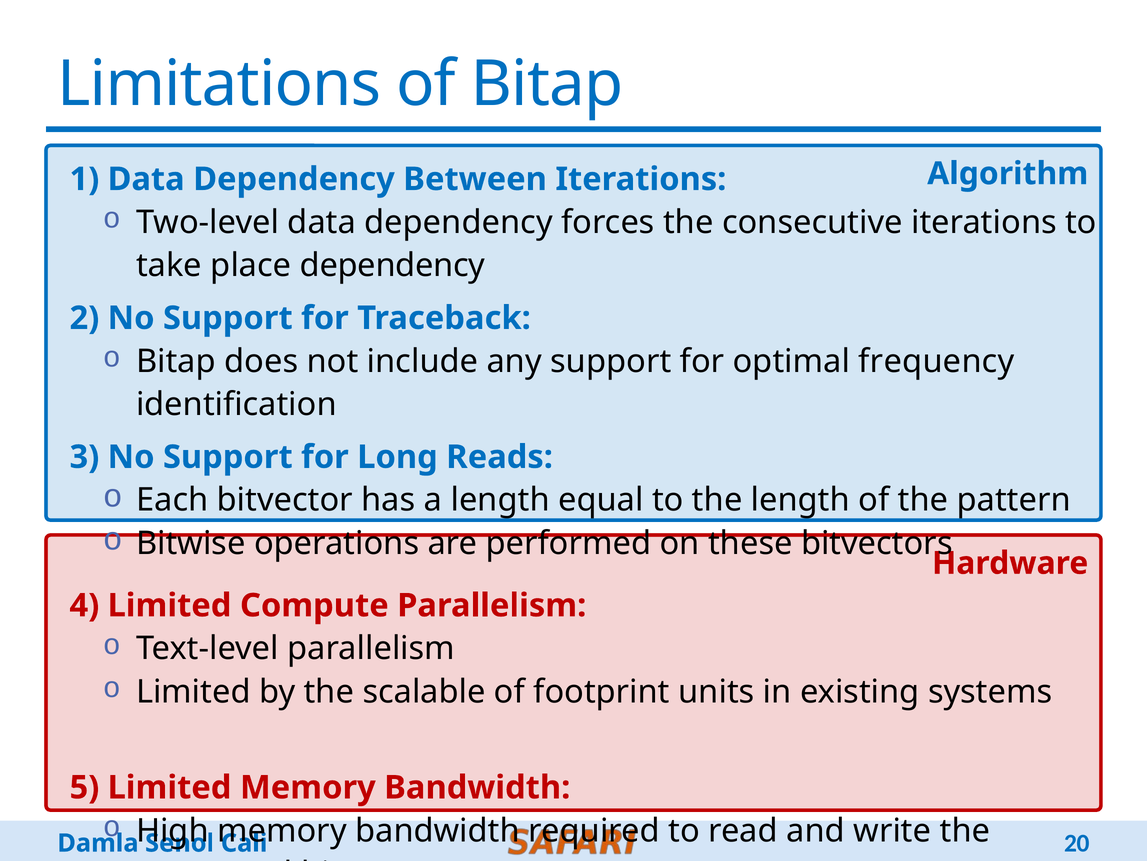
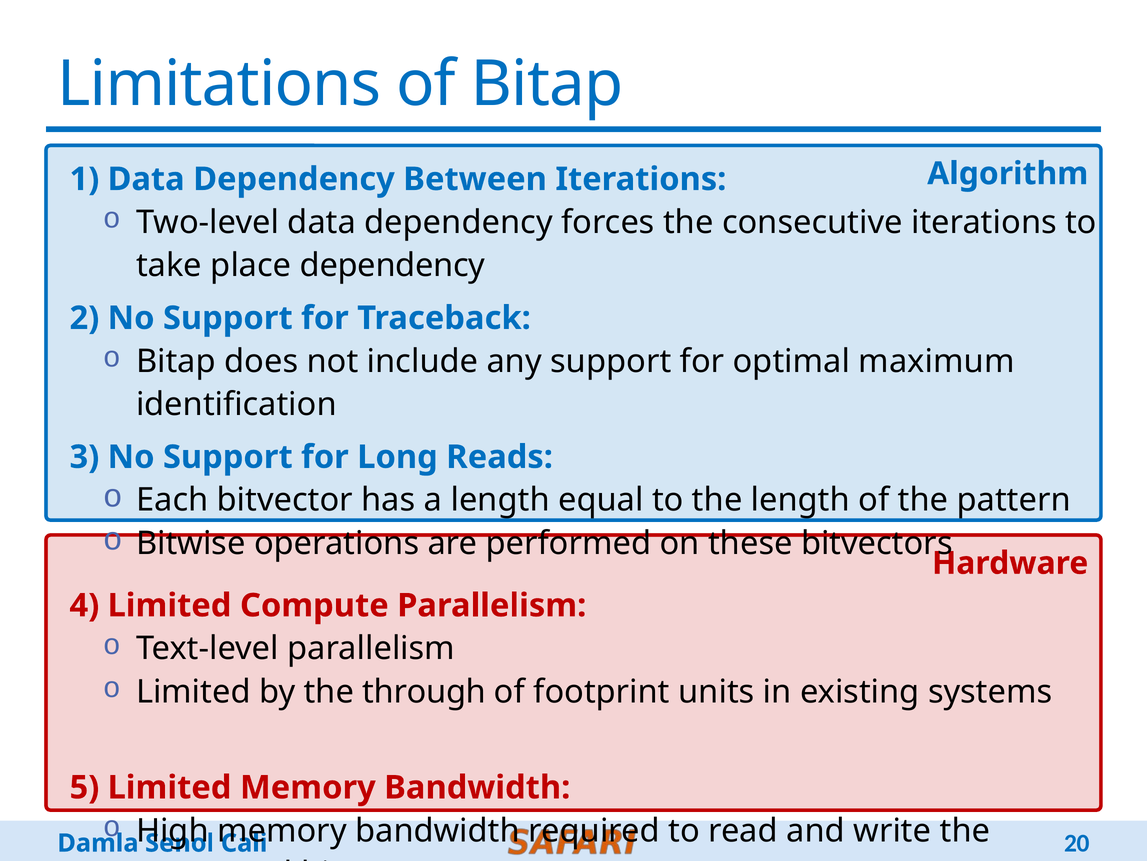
frequency: frequency -> maximum (937, 361)
scalable: scalable -> through (424, 691)
